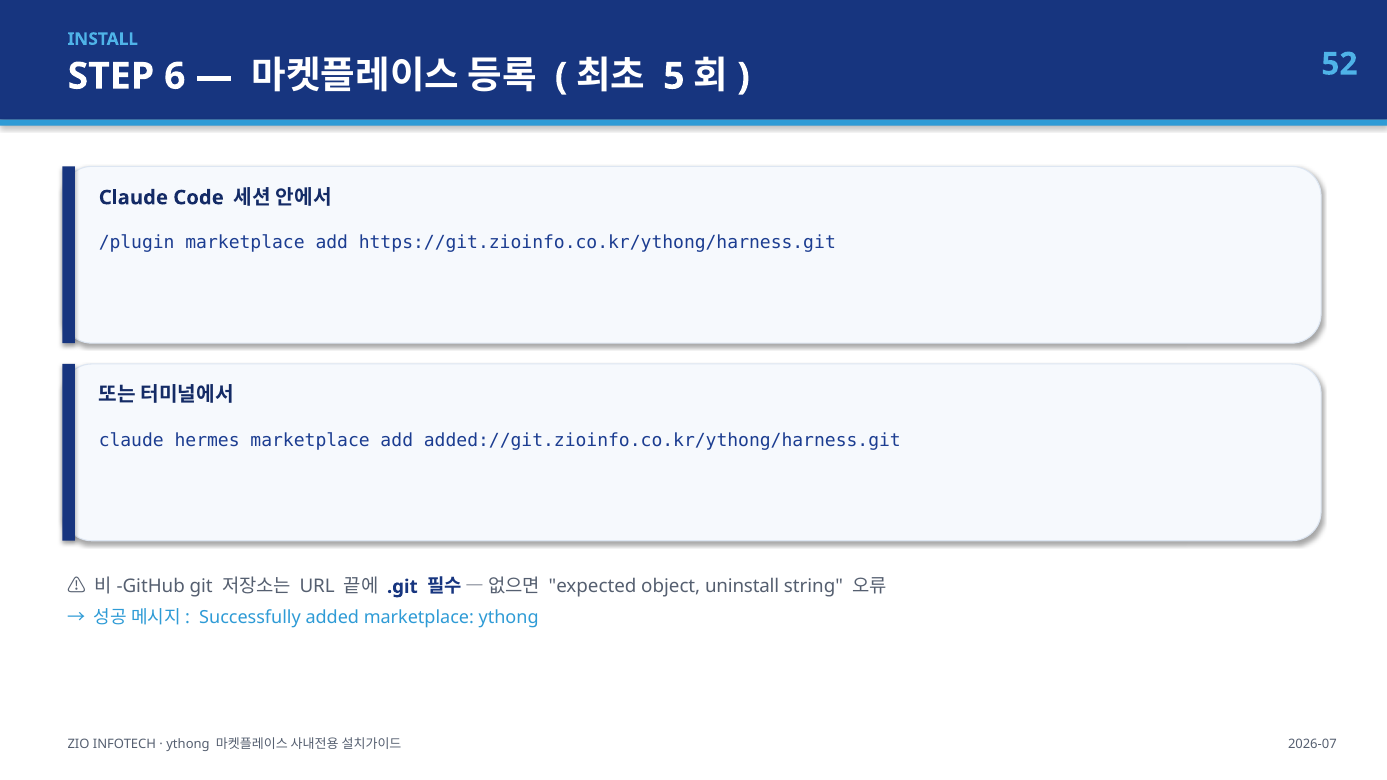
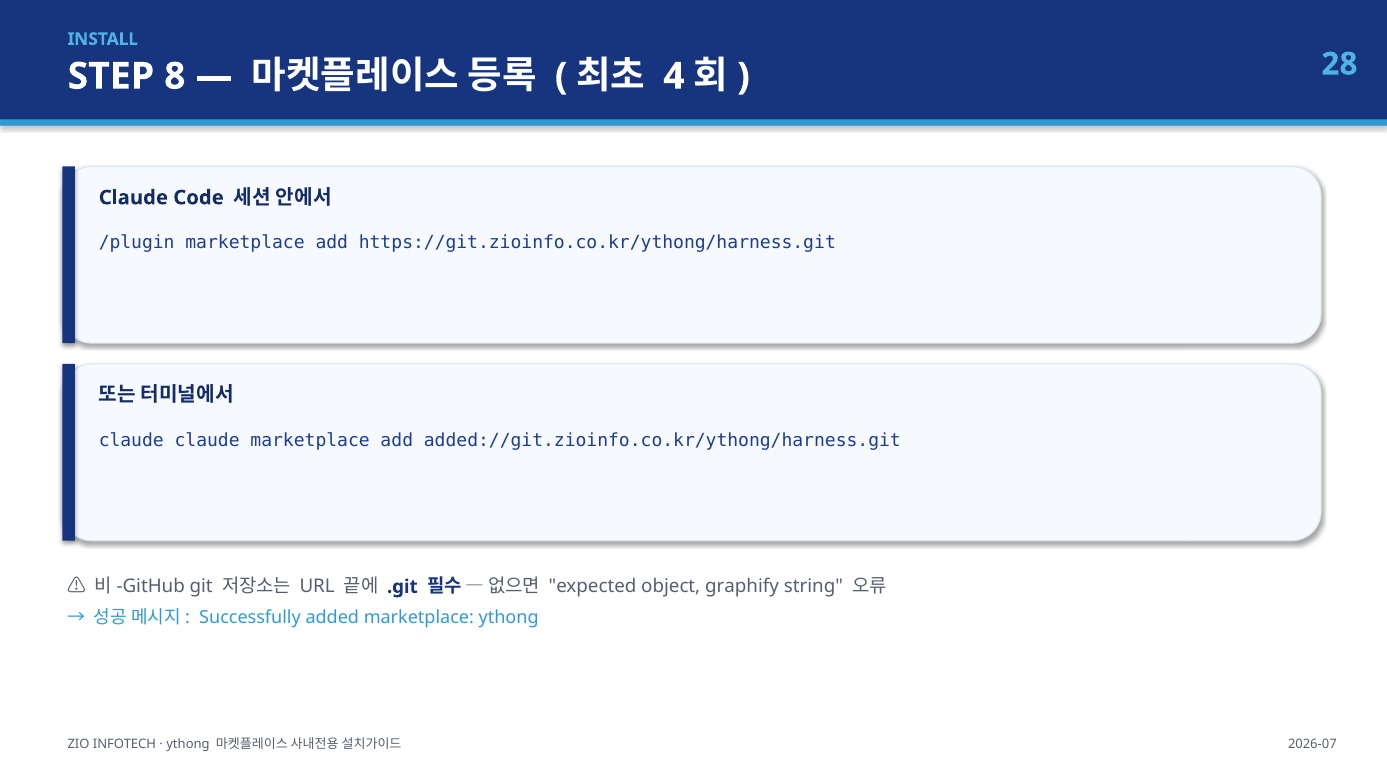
6: 6 -> 8 (175, 76)
5: 5 -> 4 (674, 76)
52: 52 -> 28 (1339, 64)
claude hermes: hermes -> claude (207, 441)
uninstall: uninstall -> graphify (742, 587)
